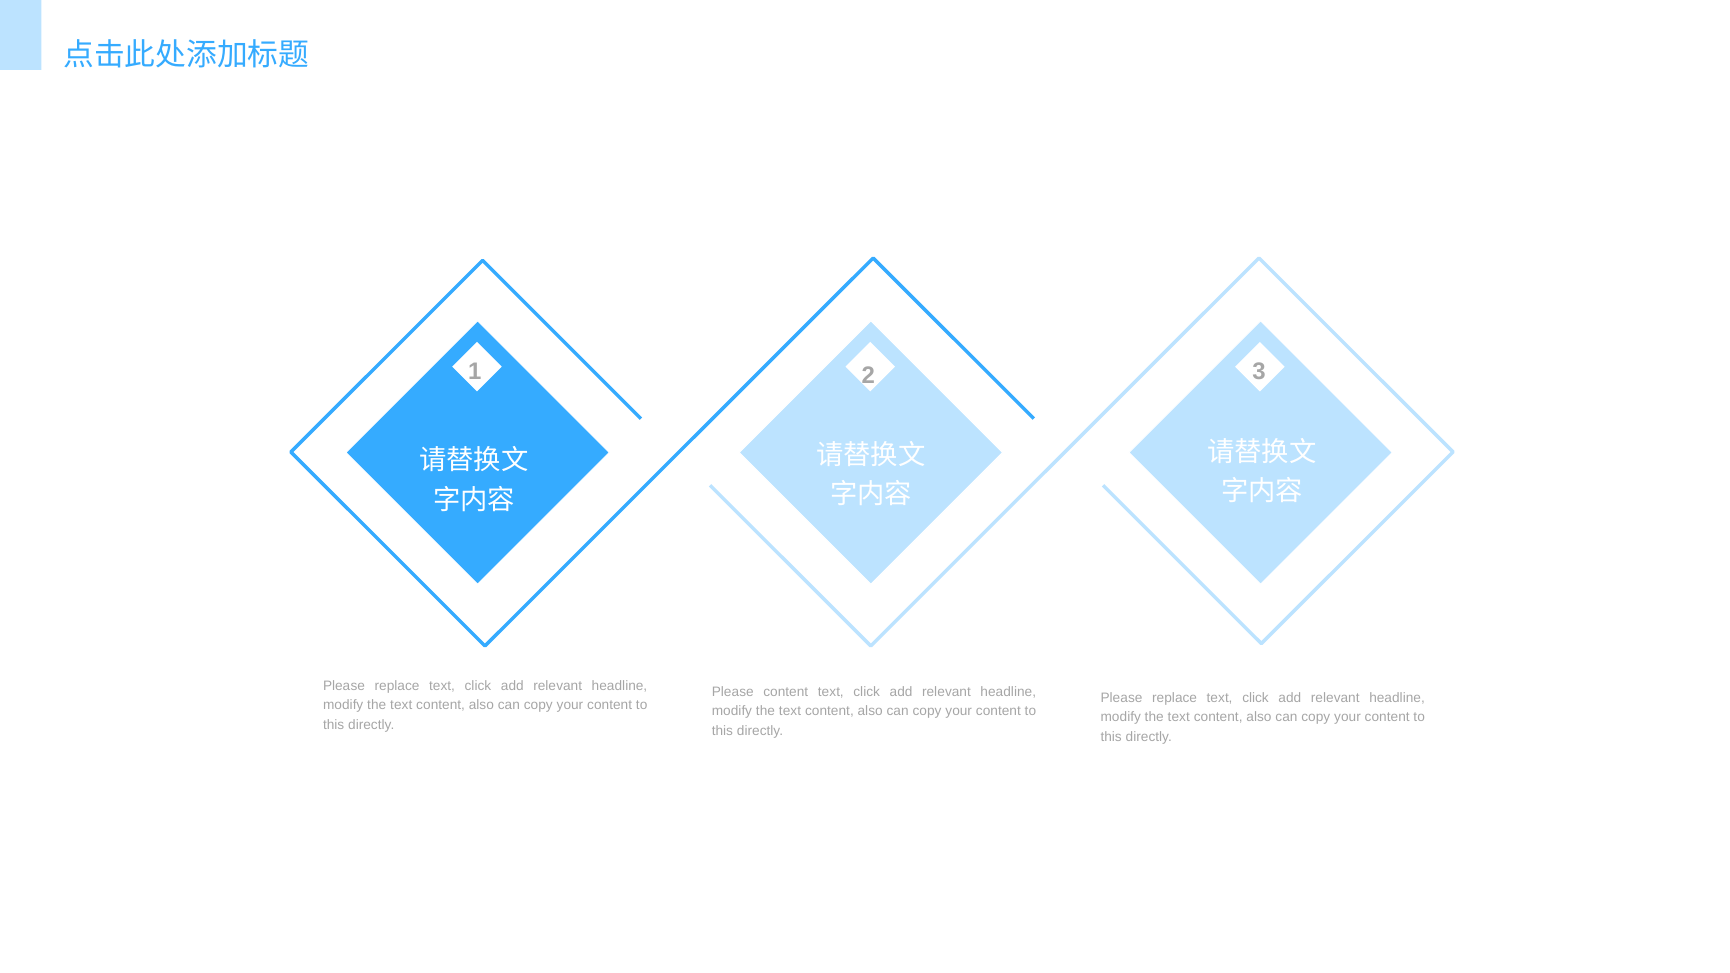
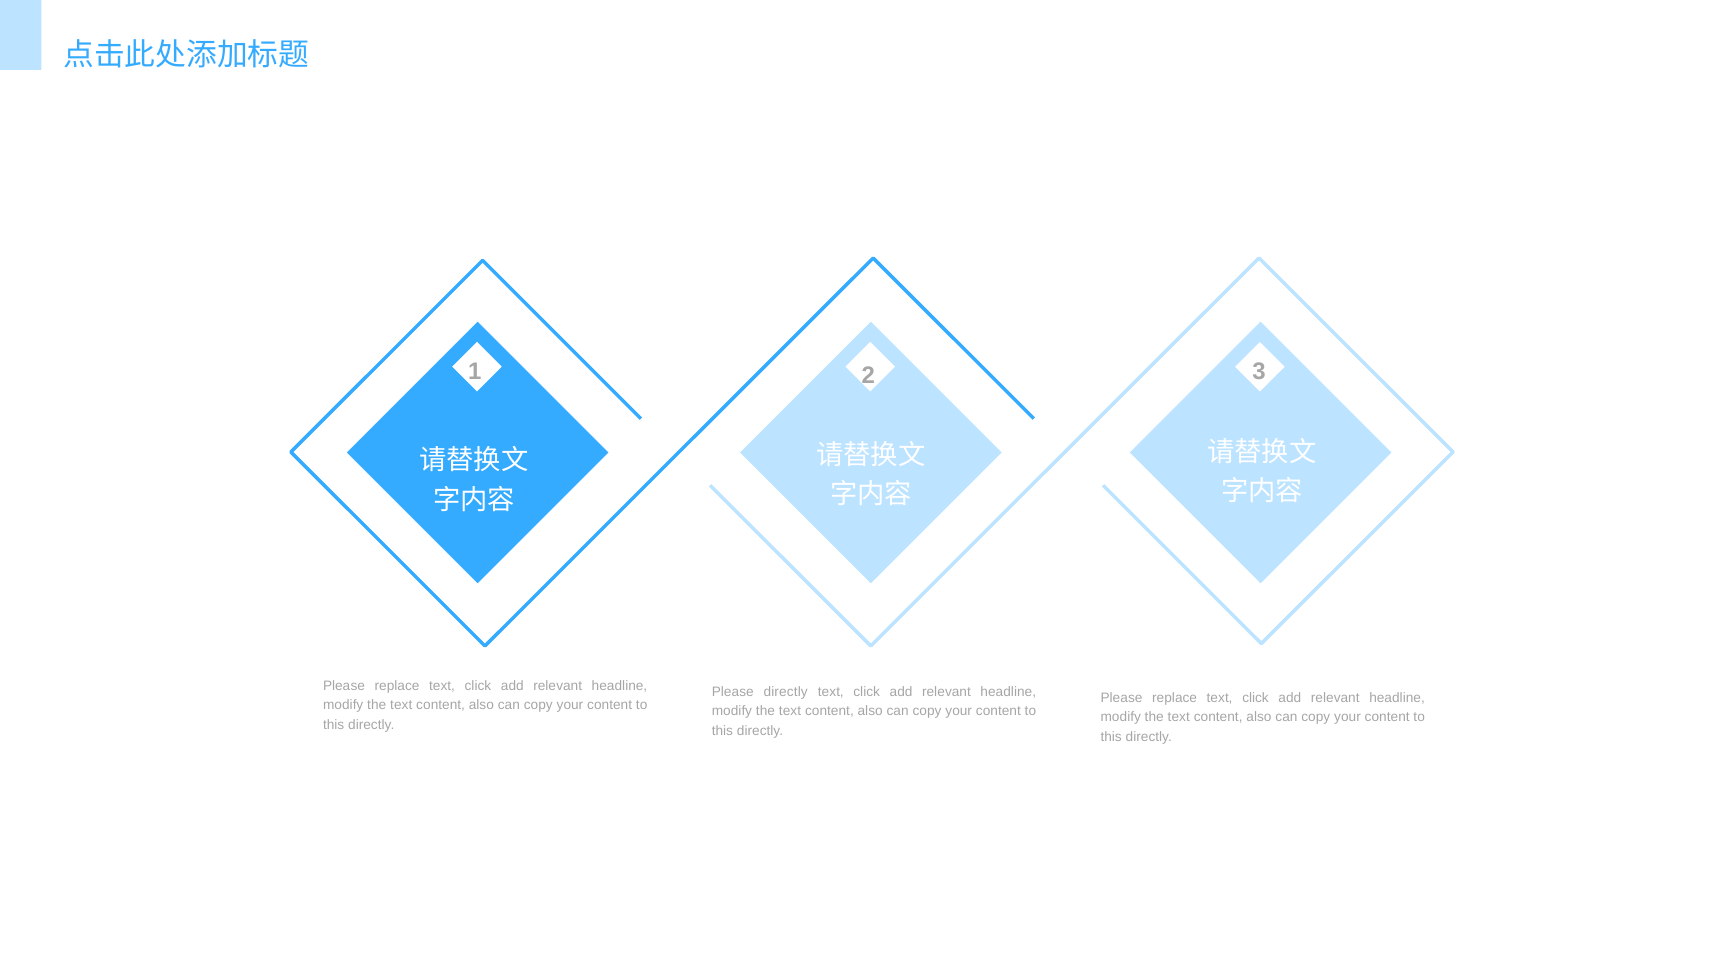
Please content: content -> directly (786, 692)
